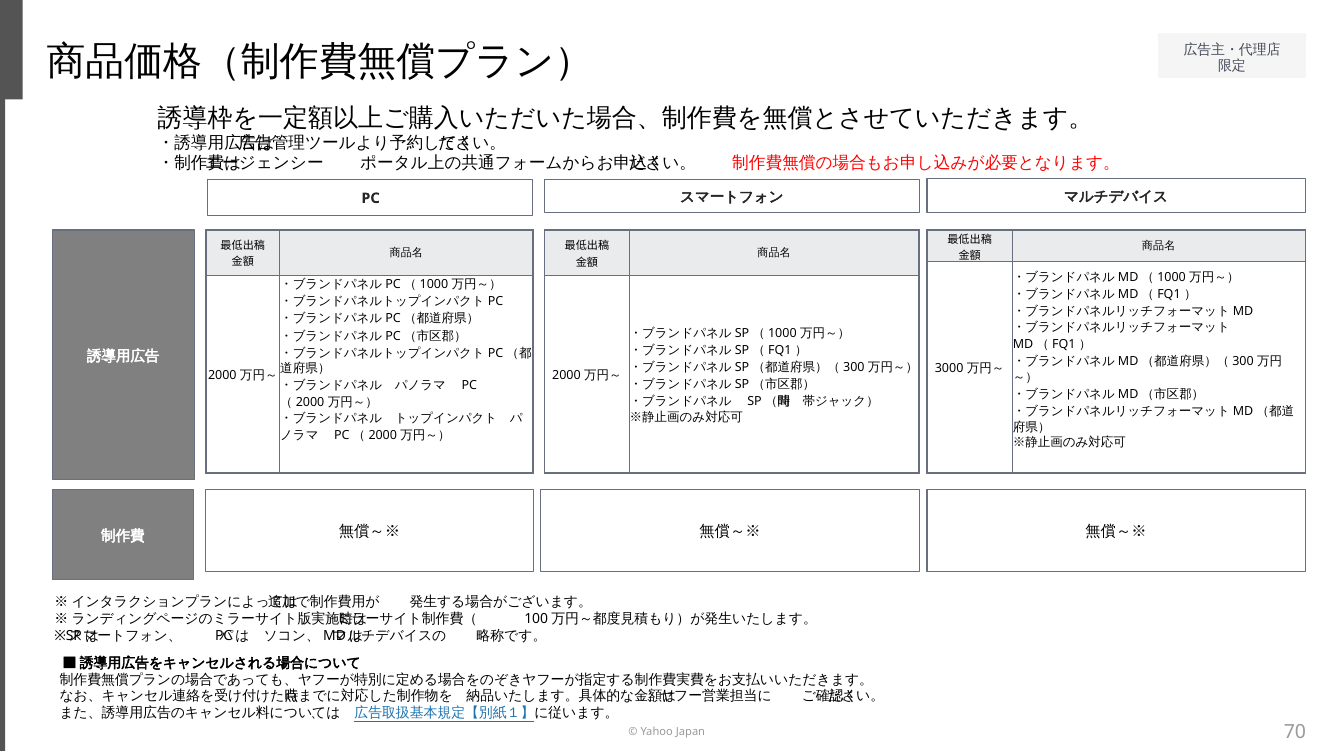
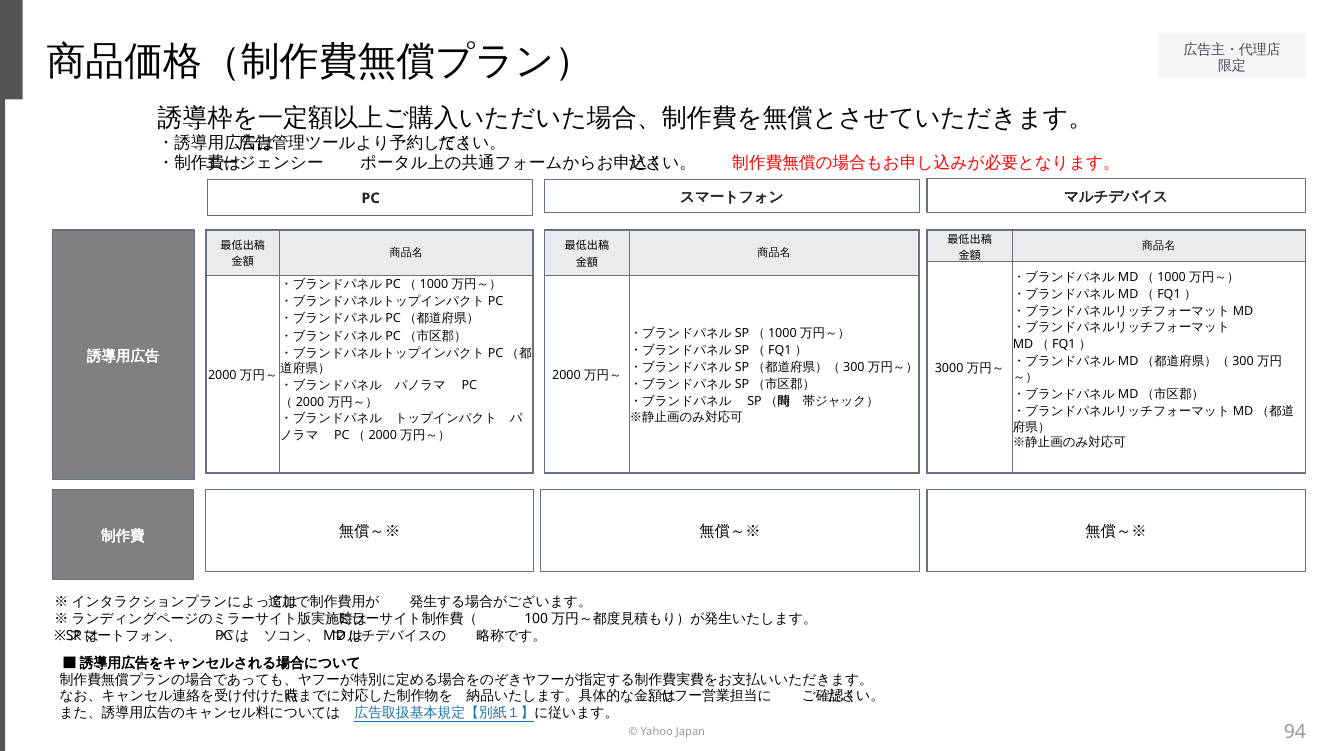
70: 70 -> 94 (1295, 732)
